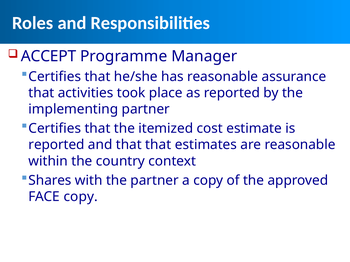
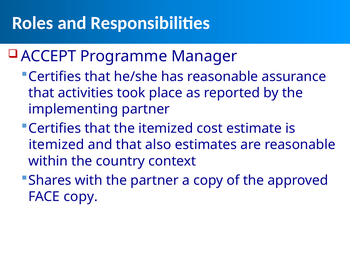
reported: reported -> itemized (56, 145)
that that: that -> also (158, 145)
